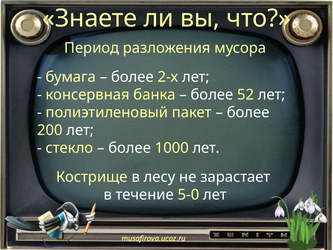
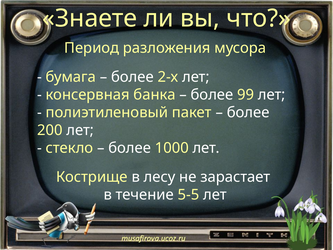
52: 52 -> 99 (246, 95)
5-0: 5-0 -> 5-5 (189, 195)
